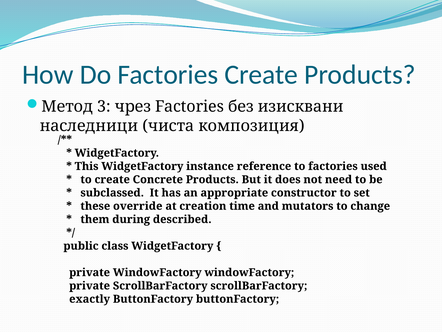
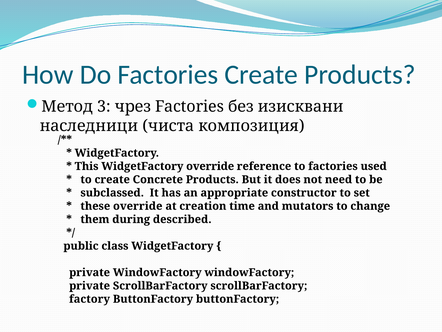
WidgetFactory instance: instance -> override (210, 166)
exactly: exactly -> factory (90, 299)
